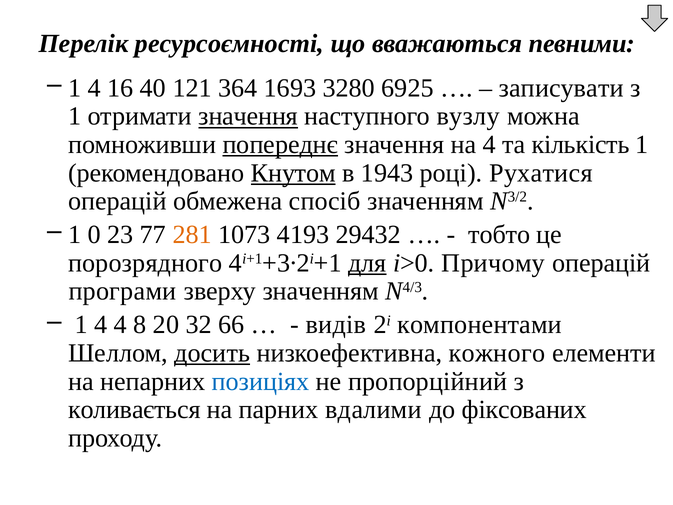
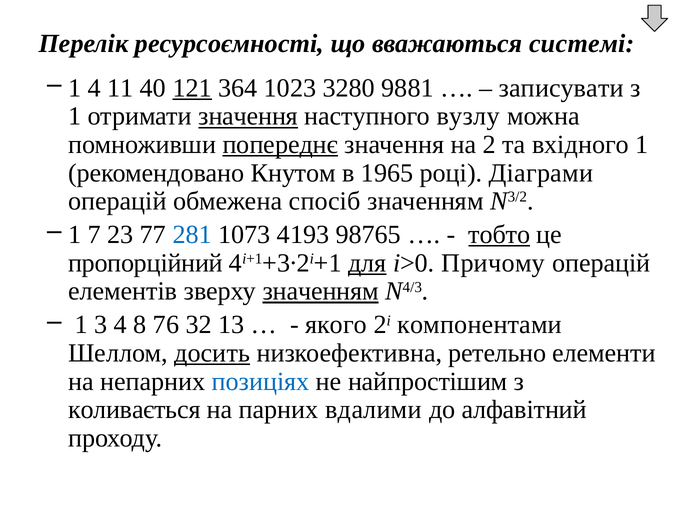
певними: певними -> системі (582, 44)
16: 16 -> 11 (120, 88)
121 underline: none -> present (192, 88)
1693: 1693 -> 1023 (290, 88)
6925: 6925 -> 9881 (408, 88)
на 4: 4 -> 2 (489, 145)
кількість: кількість -> вхідного (581, 145)
Кнутом underline: present -> none (293, 173)
1943: 1943 -> 1965 (387, 173)
Рухатися: Рухатися -> Діаграми (541, 173)
0: 0 -> 7 (94, 235)
281 colour: orange -> blue (192, 235)
29432: 29432 -> 98765 (368, 235)
тобто underline: none -> present (499, 235)
порозрядного: порозрядного -> пропорційний (145, 263)
програми: програми -> елементів (123, 291)
значенням underline: none -> present (321, 291)
1 4: 4 -> 3 (101, 325)
20: 20 -> 76 (166, 325)
66: 66 -> 13 (231, 325)
видів: видів -> якого (336, 325)
кожного: кожного -> ретельно (497, 353)
пропорційний: пропорційний -> найпростішим (428, 381)
фіксованих: фіксованих -> алфавітний (524, 409)
